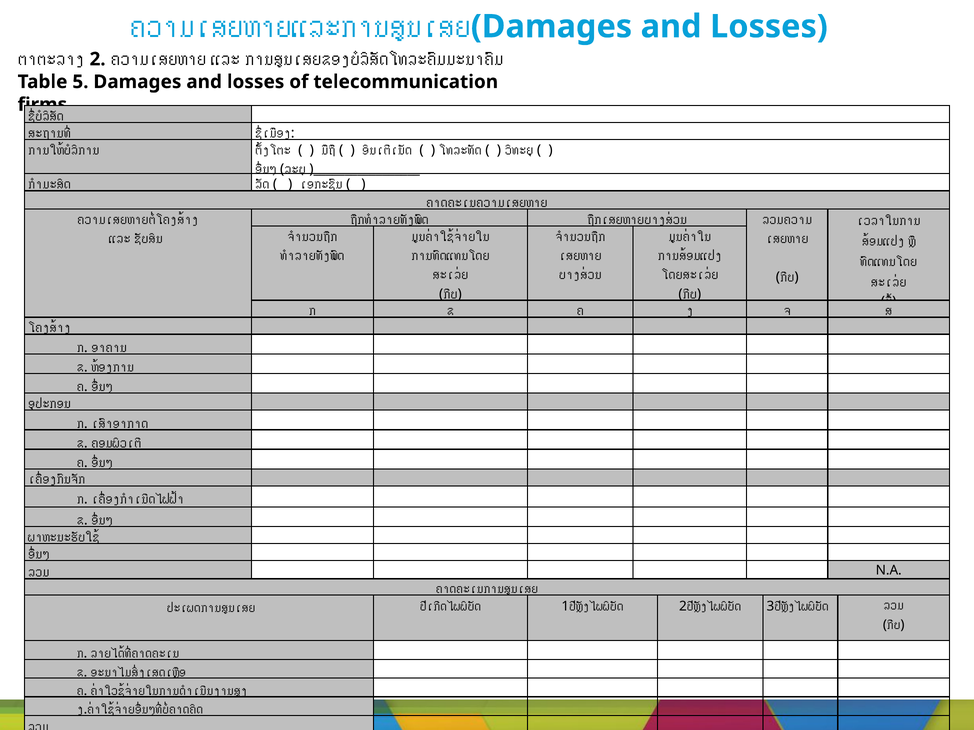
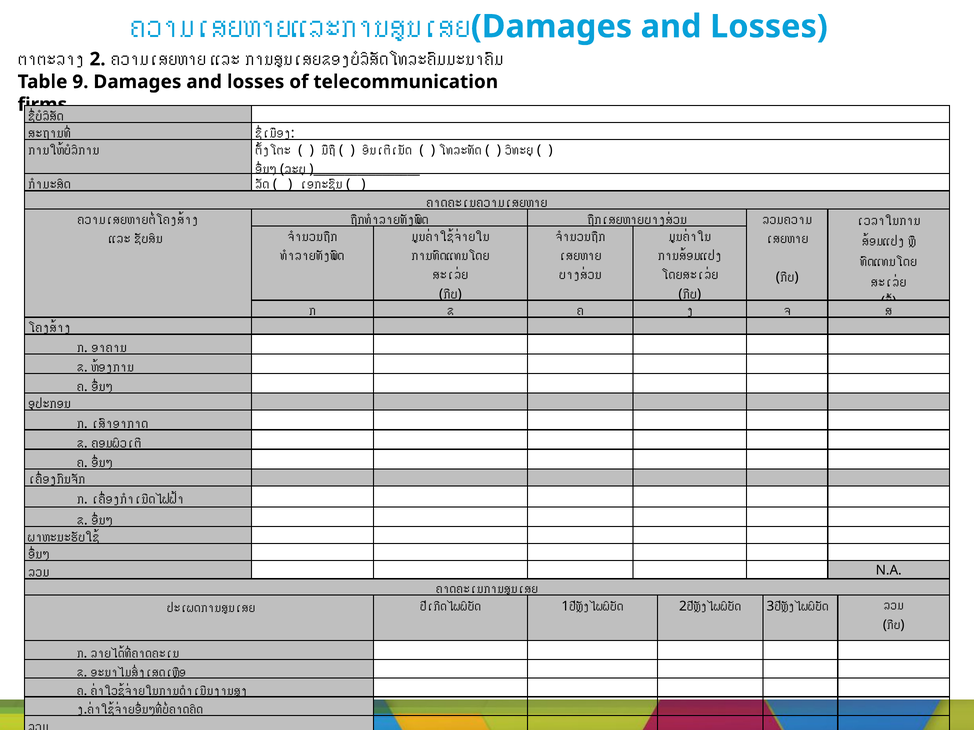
5: 5 -> 9 (80, 82)
